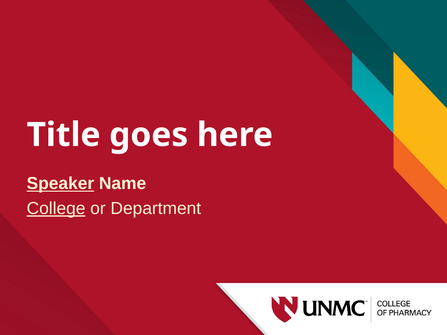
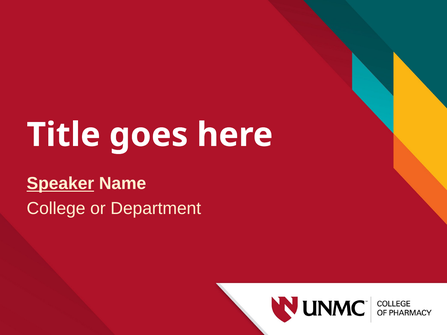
College underline: present -> none (56, 209)
